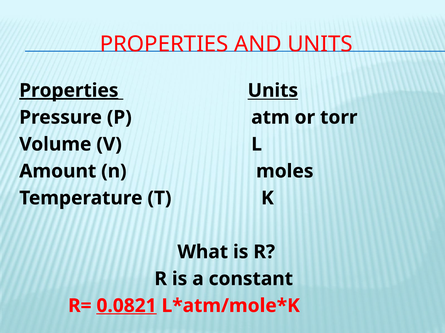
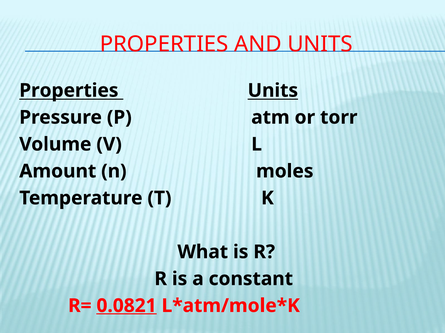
Properties underline: present -> none (69, 91)
